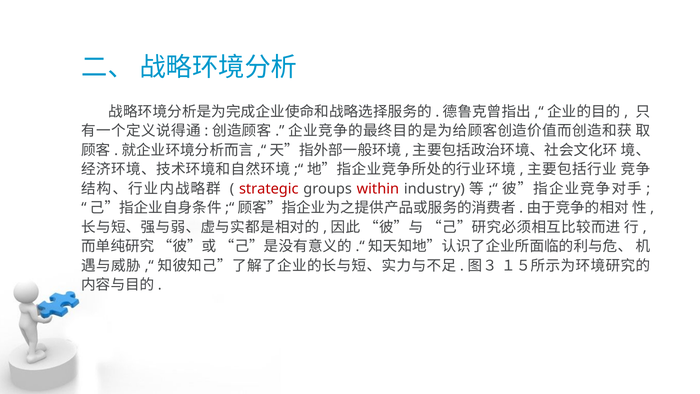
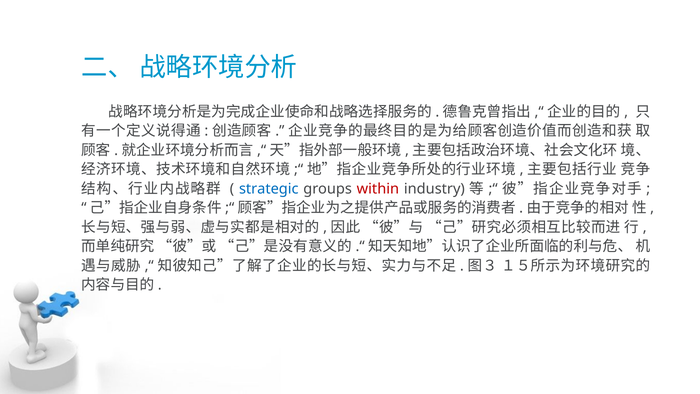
strategic colour: red -> blue (269, 189)
